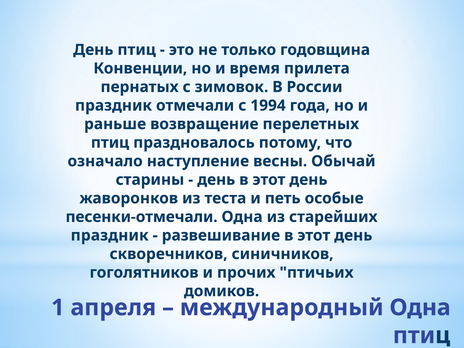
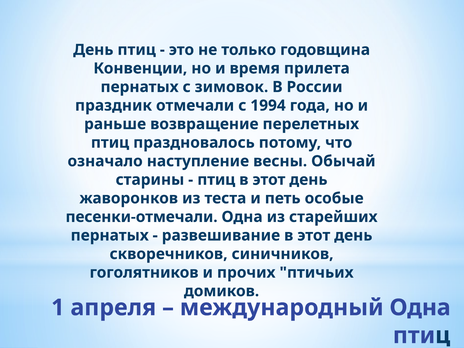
день: день -> птиц (216, 180)
праздник: праздник -> пернатых (110, 235)
